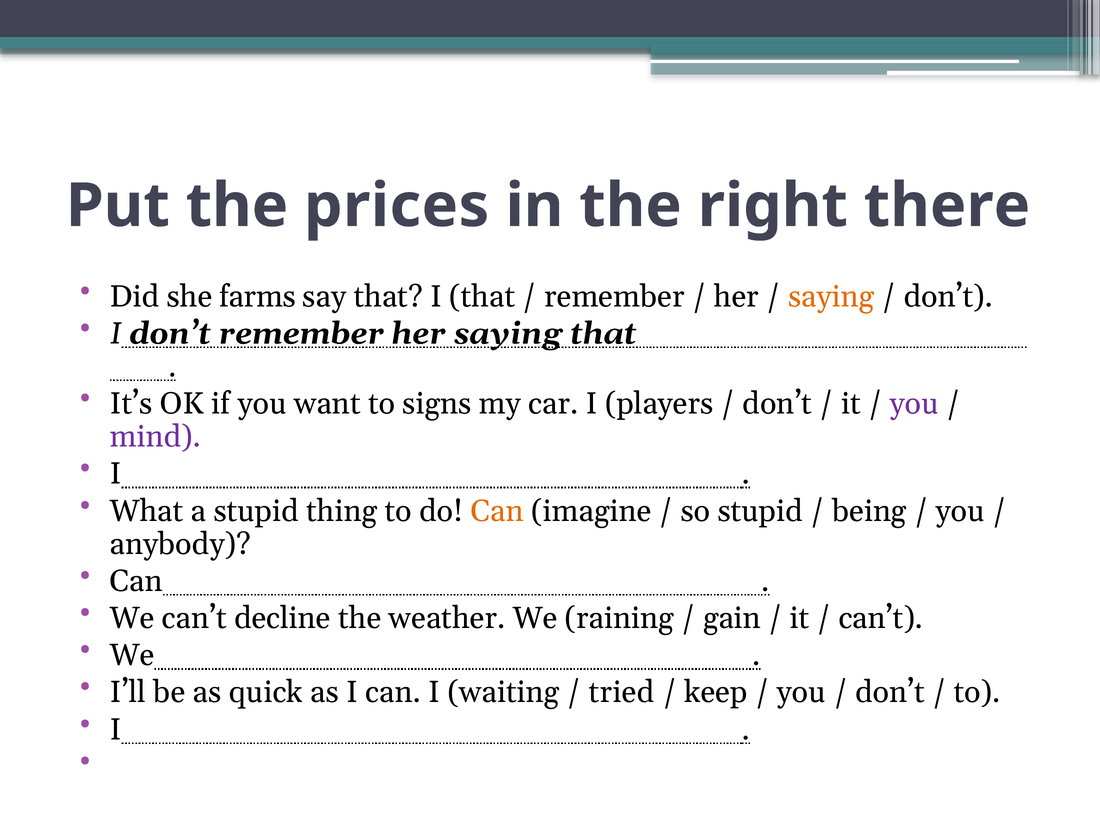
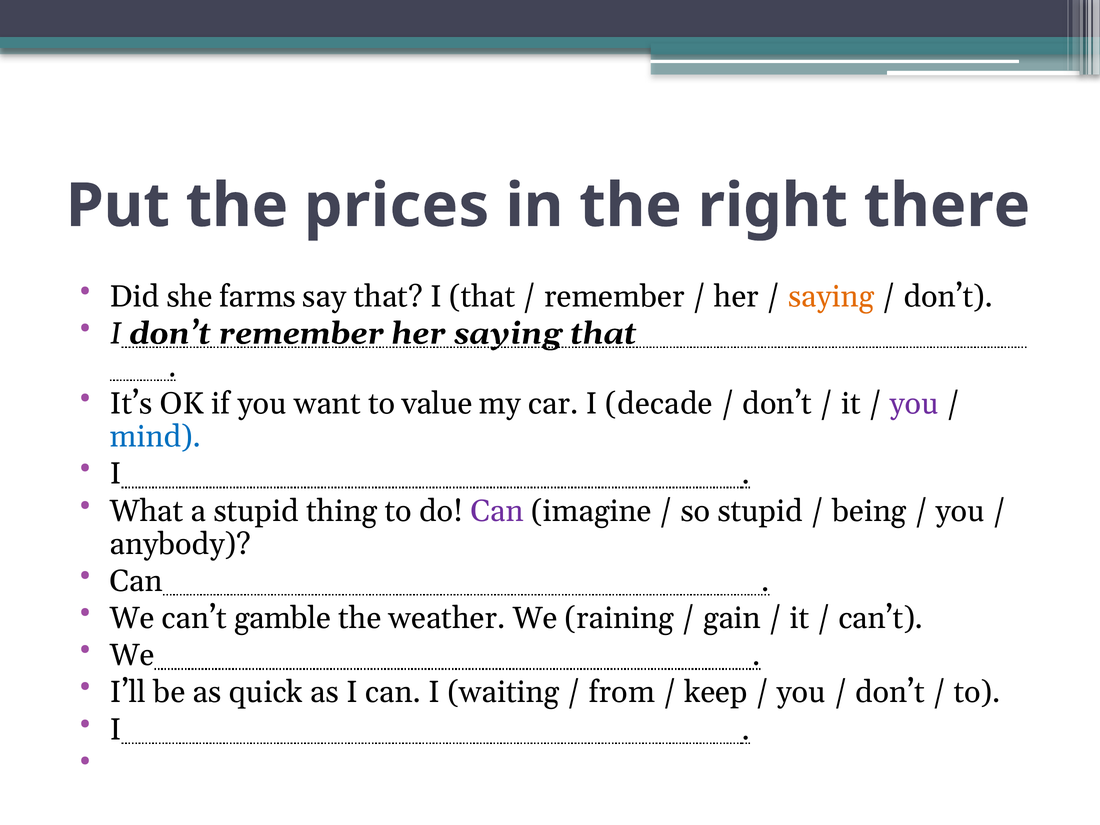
signs: signs -> value (437, 404)
players: players -> decade (659, 404)
mind colour: purple -> blue (155, 437)
Can colour: orange -> purple (497, 511)
decline: decline -> gamble (283, 618)
tried: tried -> from (622, 692)
